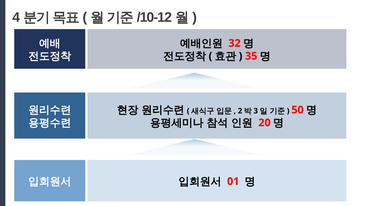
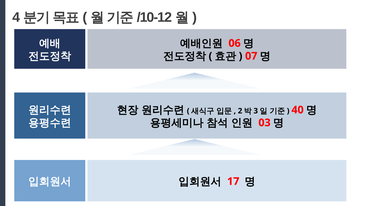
32: 32 -> 06 (235, 43)
35: 35 -> 07 (251, 56)
50: 50 -> 40 (298, 110)
20: 20 -> 03 (265, 123)
01: 01 -> 17 (233, 182)
